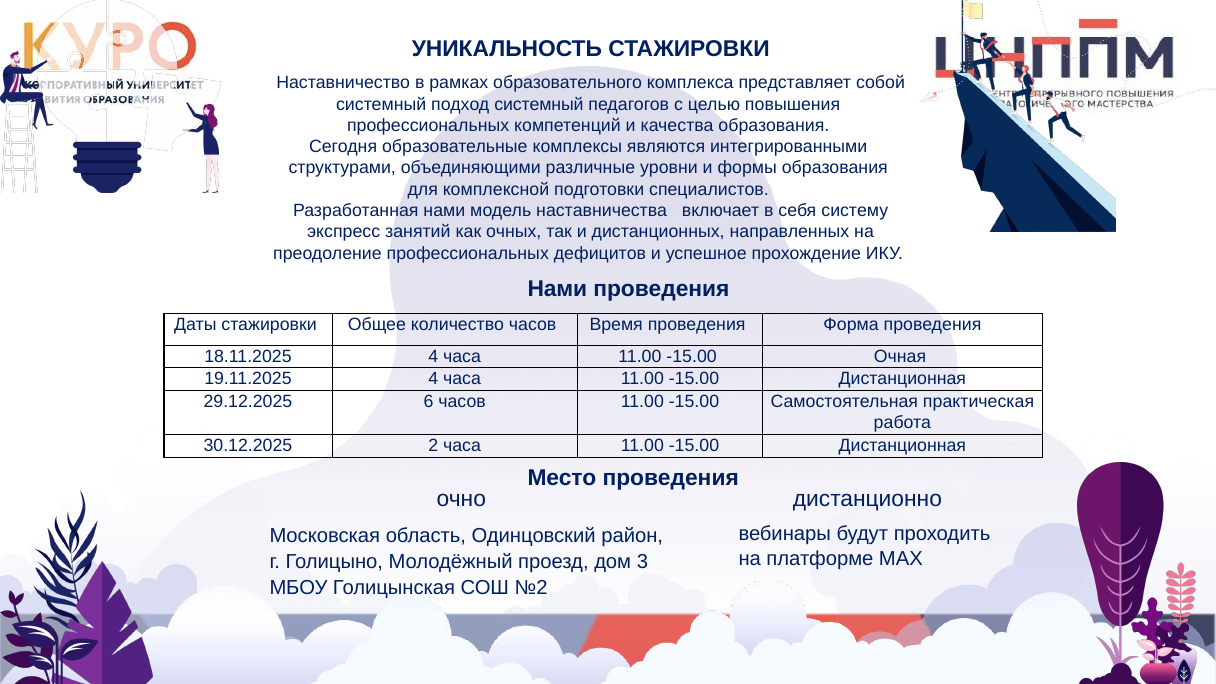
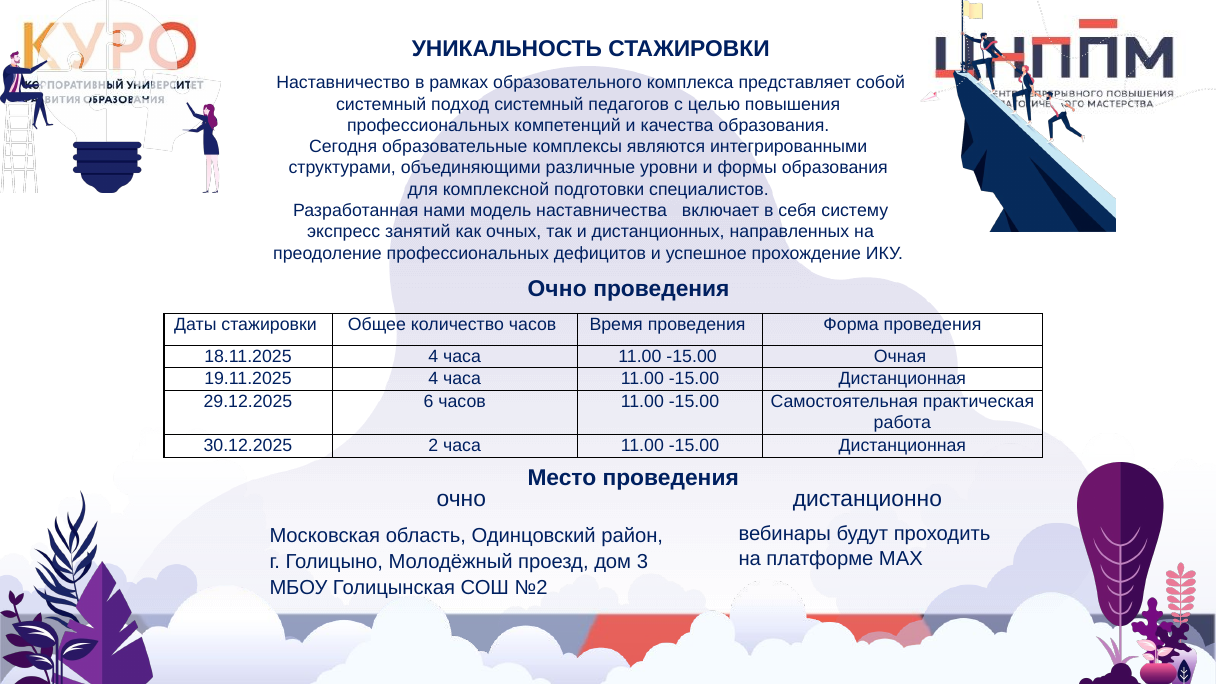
Нами: Нами -> Очно (557, 289)
